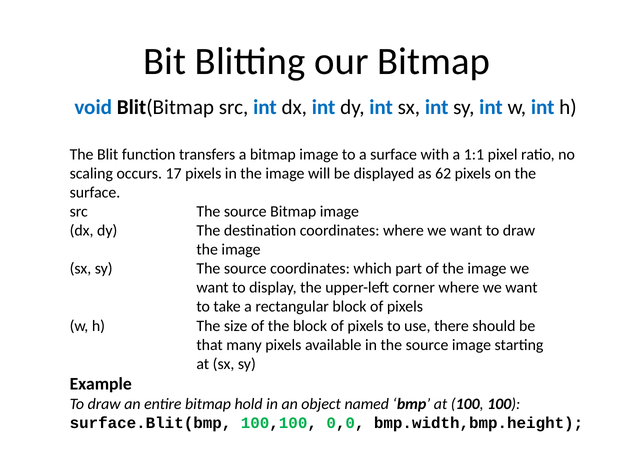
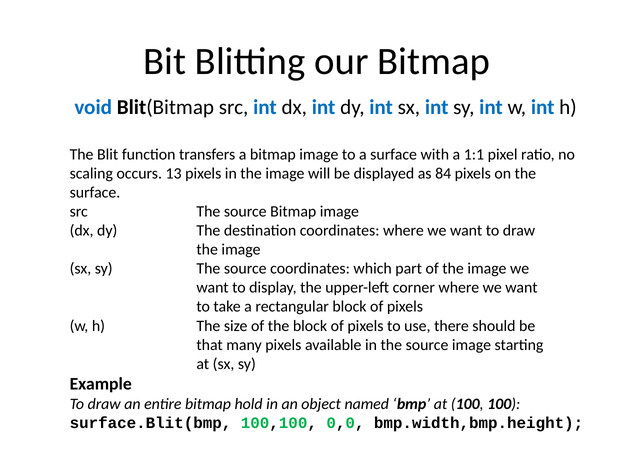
17: 17 -> 13 (174, 173)
62: 62 -> 84 (443, 173)
